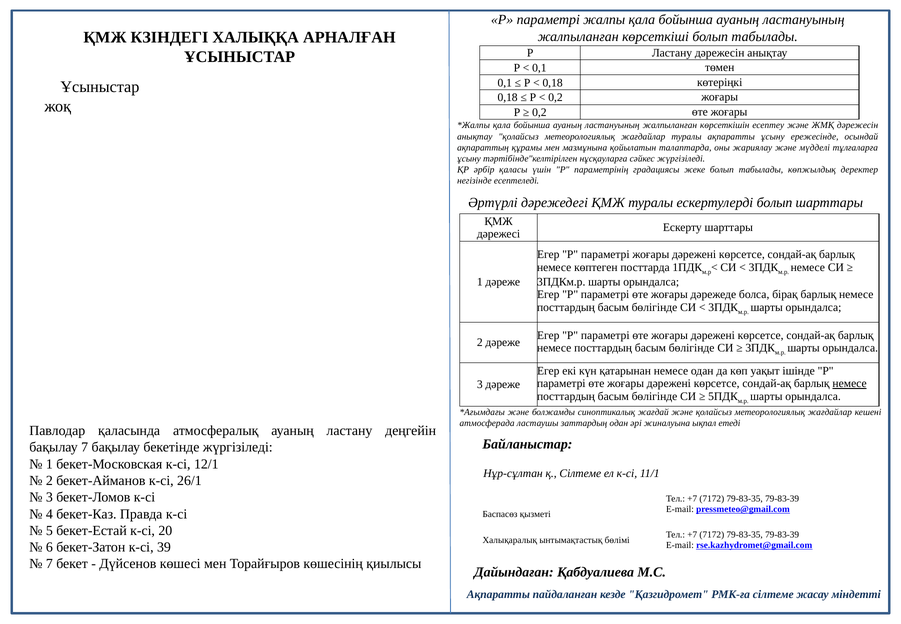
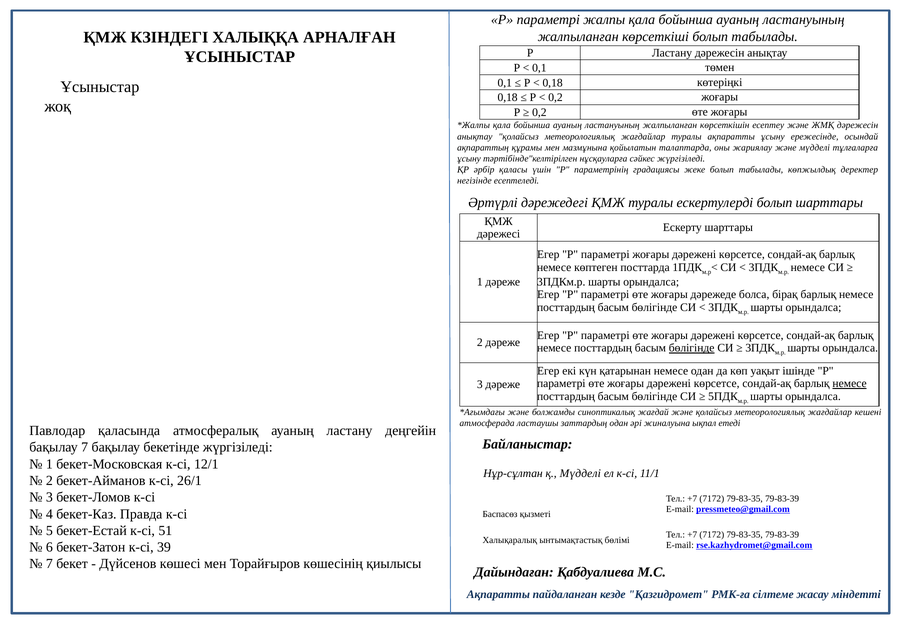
бөлігінде underline: none -> present (692, 348)
қ Сілтеме: Сілтеме -> Мүдделі (580, 473)
20: 20 -> 51 (165, 530)
